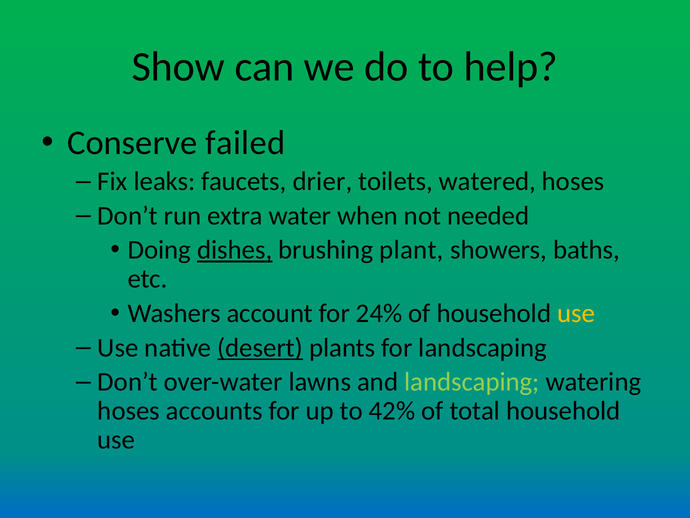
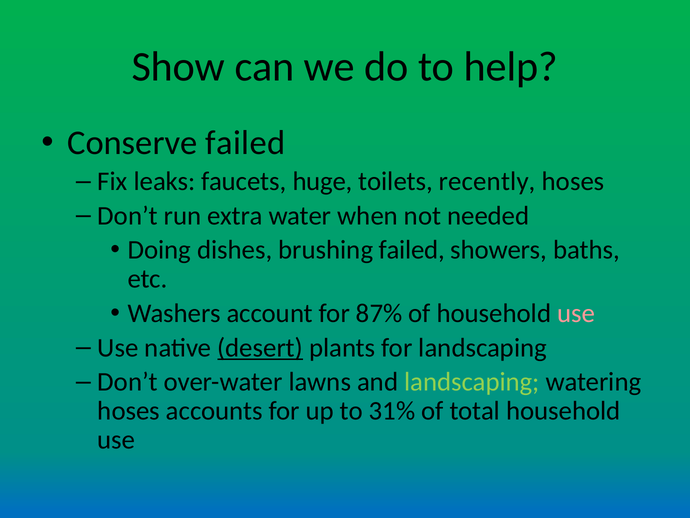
drier: drier -> huge (323, 181)
watered: watered -> recently (487, 181)
dishes underline: present -> none (235, 250)
brushing plant: plant -> failed (412, 250)
24%: 24% -> 87% (379, 313)
use colour: yellow -> pink (576, 313)
42%: 42% -> 31% (392, 411)
